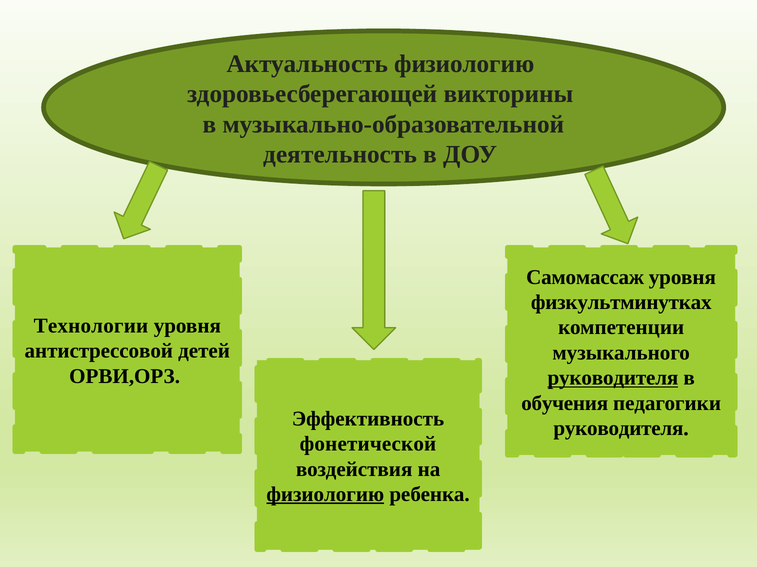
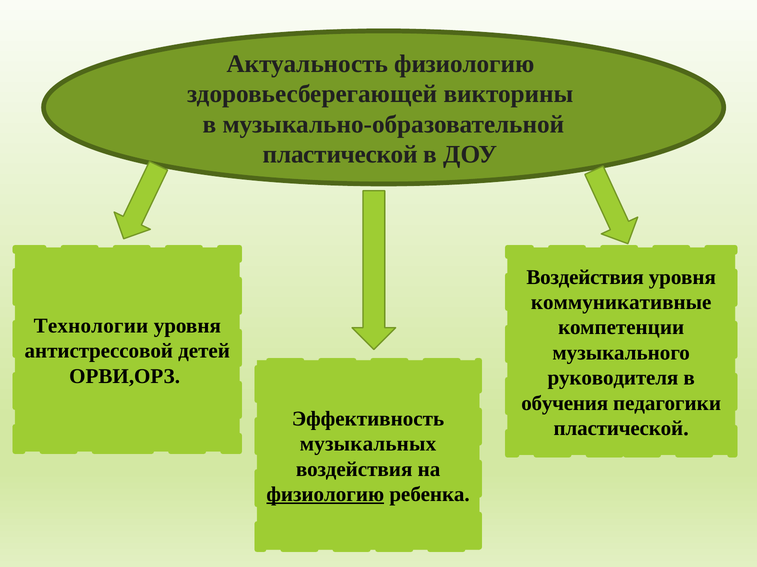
деятельность: деятельность -> пластической (340, 155)
Самомассаж: Самомассаж -> Воздействия (585, 277)
физкультминутках: физкультминутках -> коммуникативные (621, 303)
руководителя underline: present -> none (613, 378)
руководителя: руководителя -> пластической (618, 429)
фонетической: фонетической -> музыкальных (368, 444)
